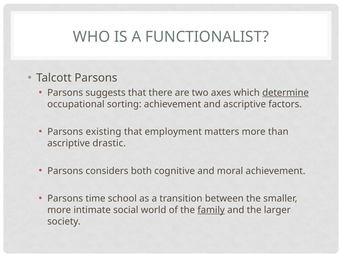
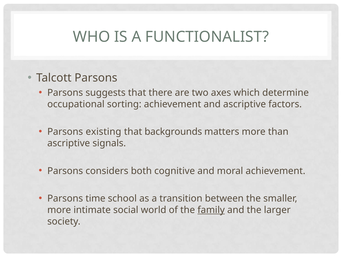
determine underline: present -> none (286, 93)
employment: employment -> backgrounds (173, 132)
drastic: drastic -> signals (109, 143)
